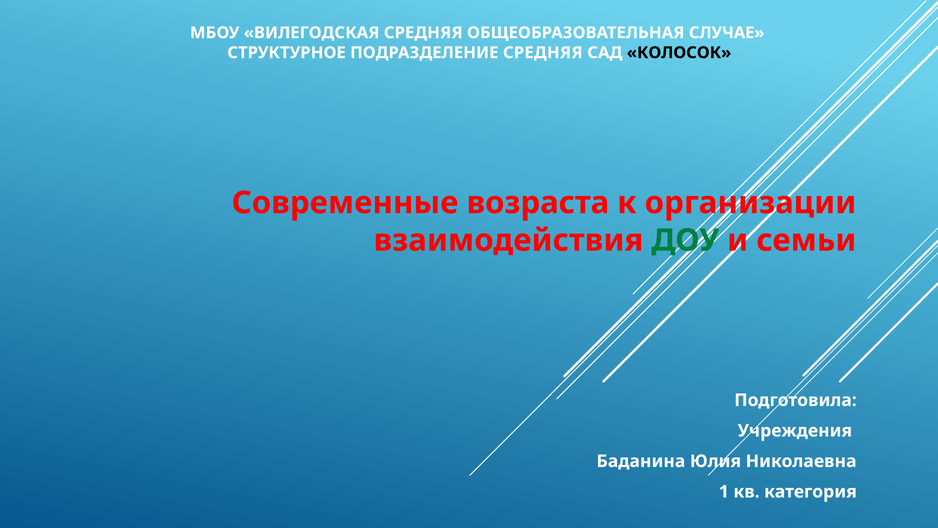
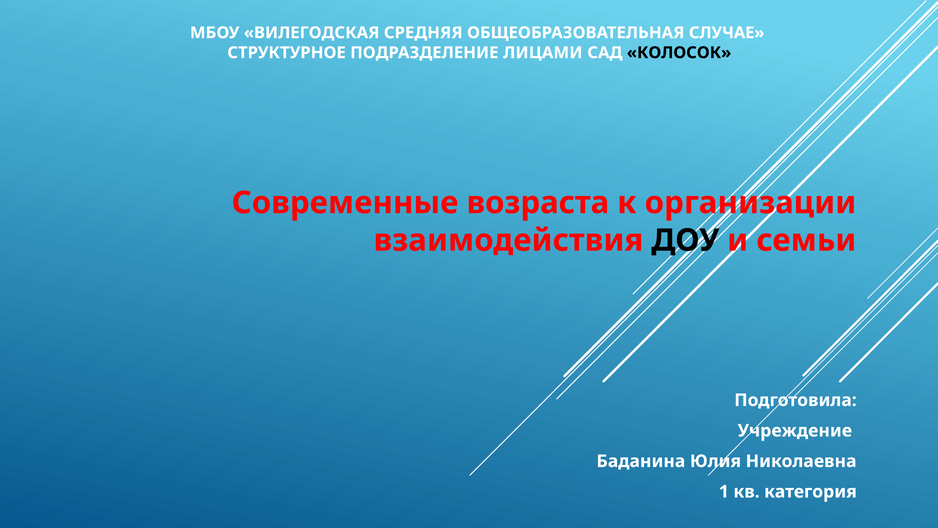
ПОДРАЗДЕЛЕНИЕ СРЕДНЯЯ: СРЕДНЯЯ -> ЛИЦАМИ (543, 53)
ДОУ colour: green -> black (685, 240)
Учреждения: Учреждения -> Учреждение (795, 430)
